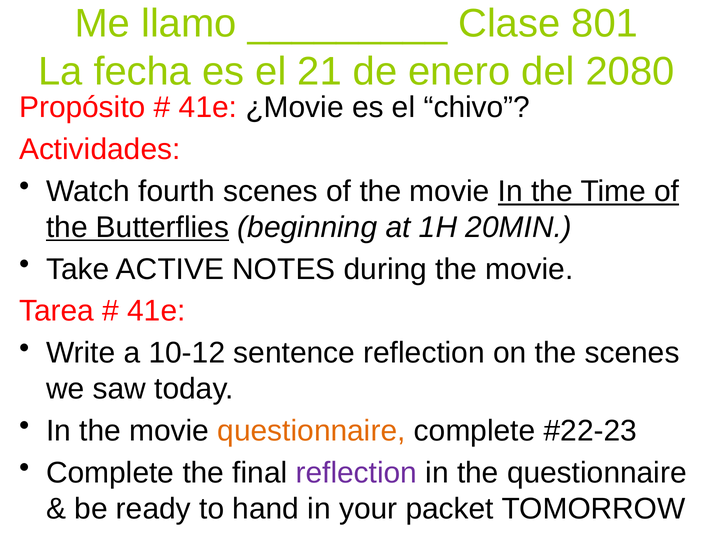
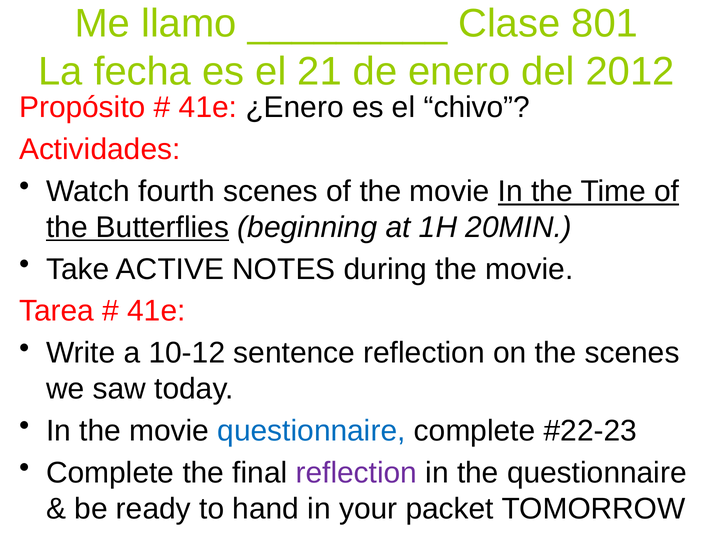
2080: 2080 -> 2012 (630, 72)
¿Movie: ¿Movie -> ¿Enero (295, 108)
questionnaire colour: orange -> blue (312, 431)
